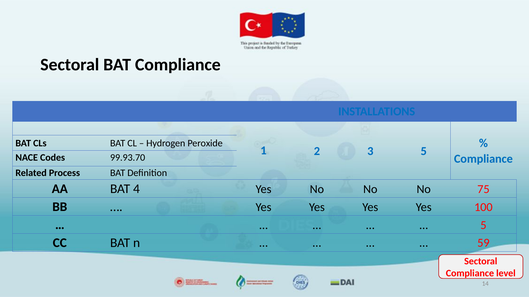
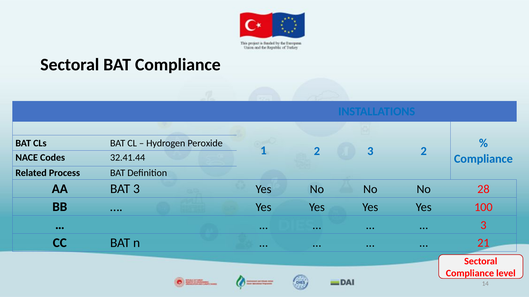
3 5: 5 -> 2 (424, 151)
99.93.70: 99.93.70 -> 32.41.44 (128, 158)
BAT 4: 4 -> 3 (136, 189)
75: 75 -> 28 (483, 189)
5: 5 -> 3 (483, 225)
59: 59 -> 21 (483, 243)
